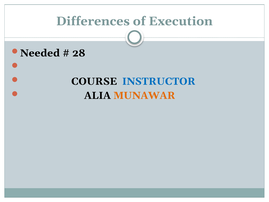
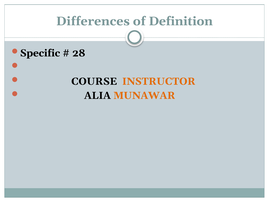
Execution: Execution -> Definition (181, 21)
Needed: Needed -> Specific (40, 53)
INSTRUCTOR colour: blue -> orange (159, 81)
